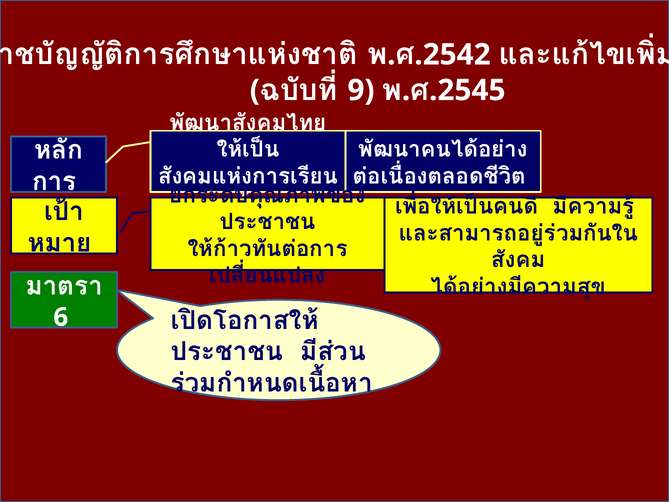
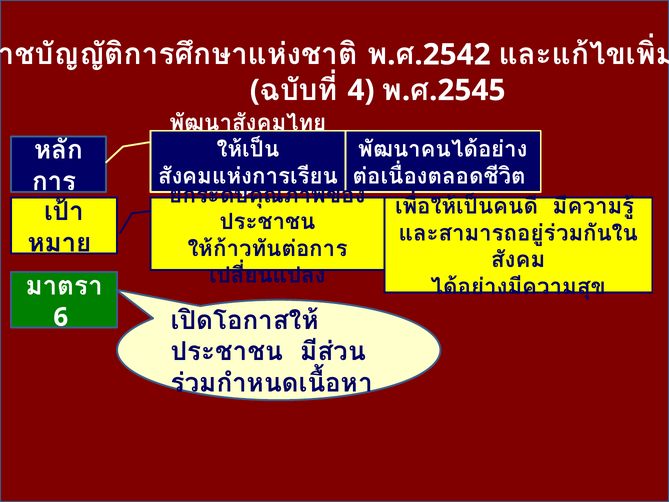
9: 9 -> 4 (361, 90)
